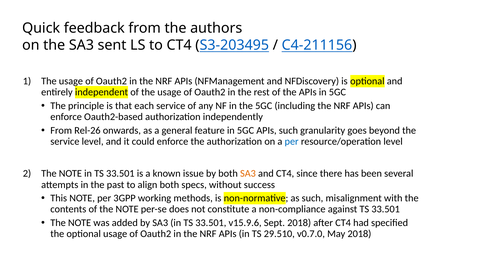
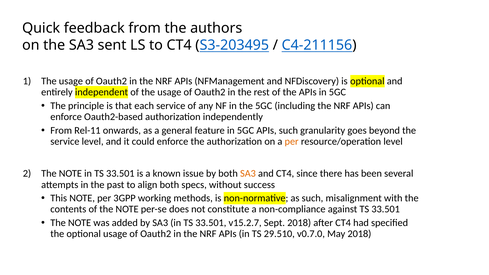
Rel-26: Rel-26 -> Rel-11 (87, 130)
per colour: blue -> orange (292, 141)
v15.9.6: v15.9.6 -> v15.2.7 (245, 223)
